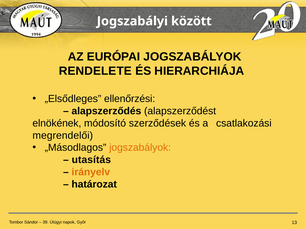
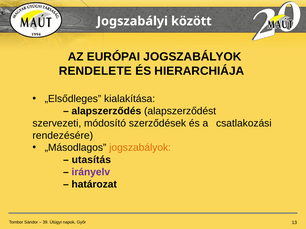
ellenőrzési: ellenőrzési -> kialakítása (130, 99)
elnökének: elnökének -> szervezeti (57, 123)
megrendelői: megrendelői -> rendezésére (63, 136)
irányelv colour: orange -> purple (91, 172)
